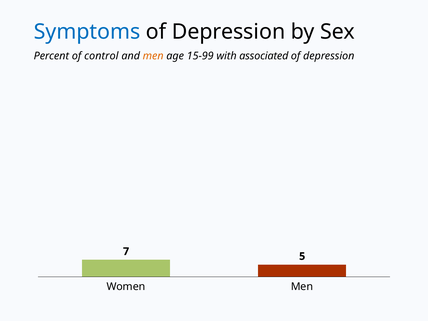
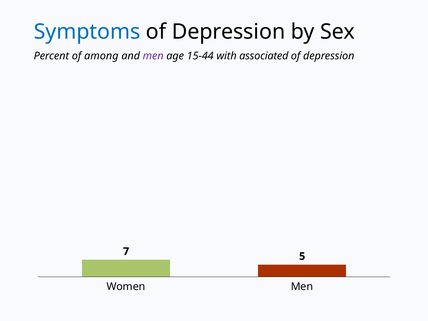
control: control -> among (101, 56)
men colour: orange -> purple (153, 56)
15-99: 15-99 -> 15-44 (200, 56)
